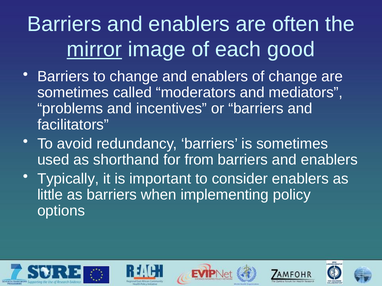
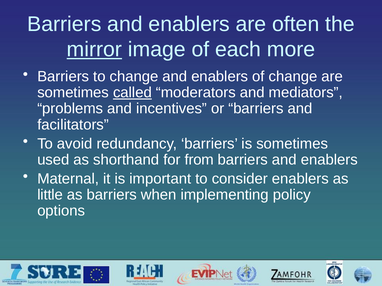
good: good -> more (291, 50)
called underline: none -> present (132, 93)
Typically: Typically -> Maternal (68, 179)
